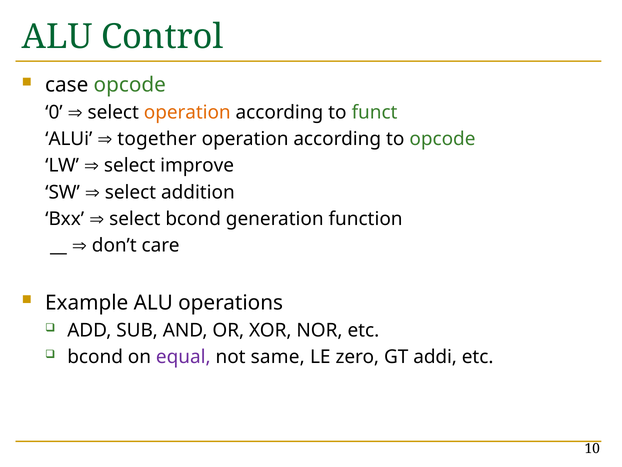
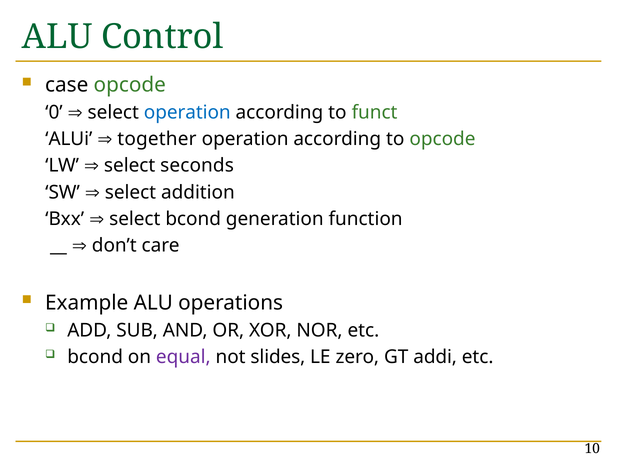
operation colour: orange -> blue (187, 112)
improve: improve -> seconds (197, 166)
same: same -> slides (278, 357)
